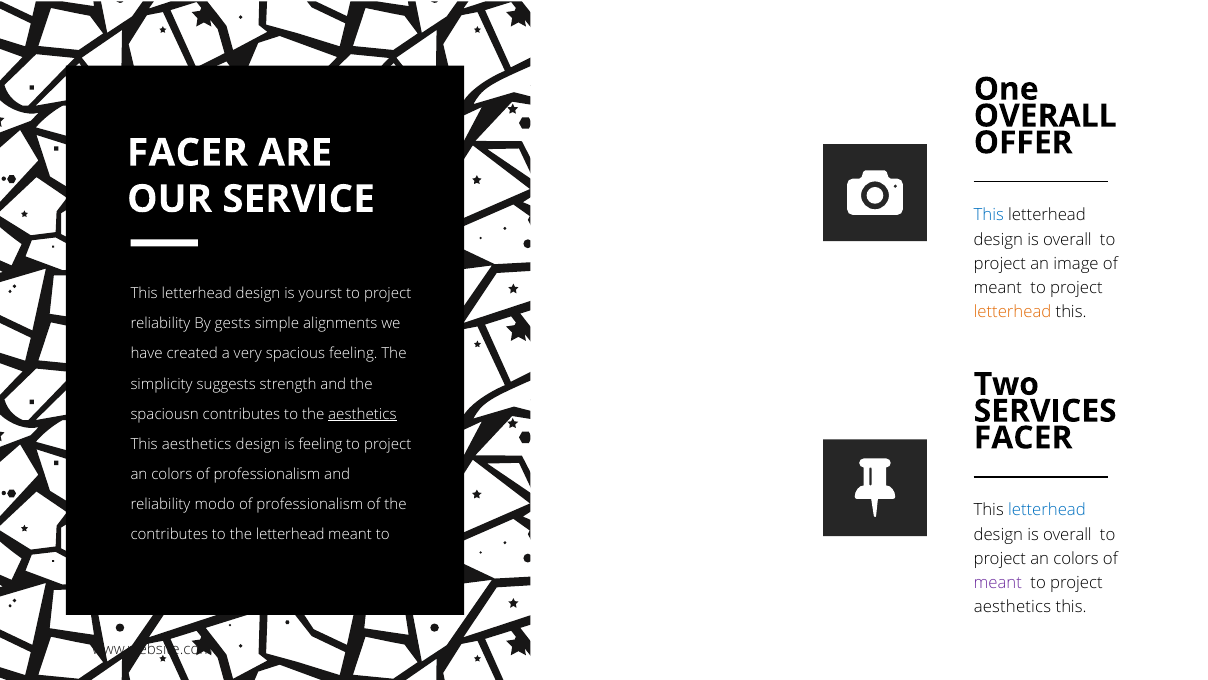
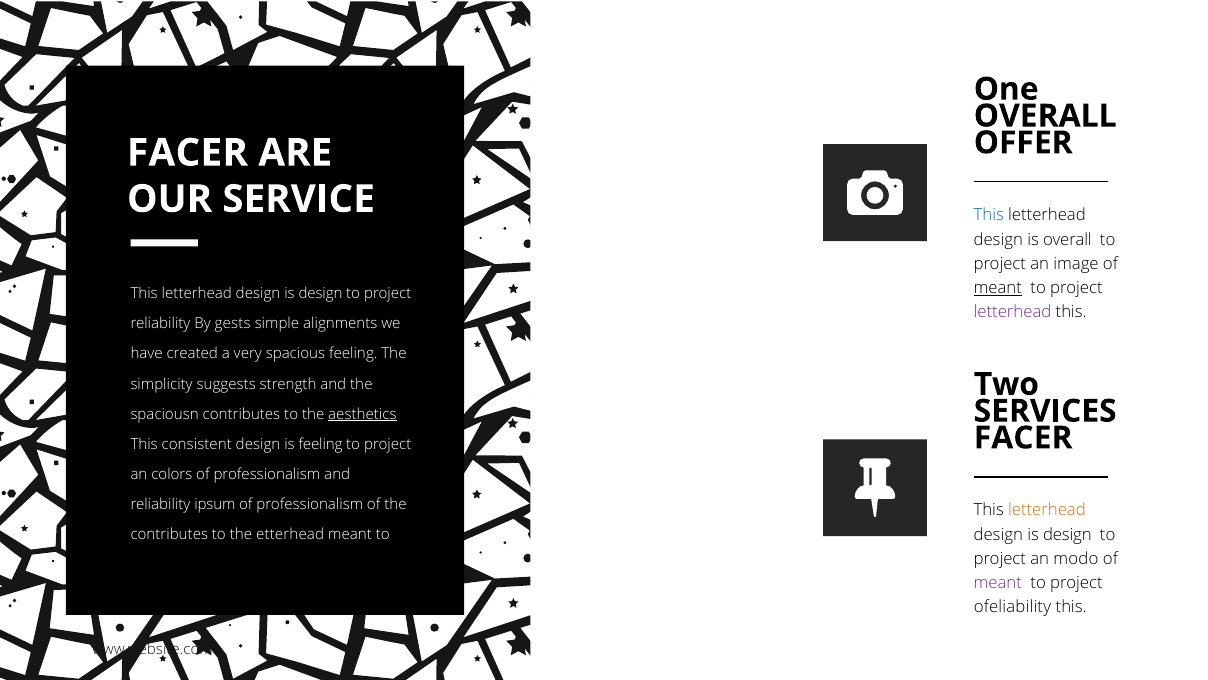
meant underline: none -> present (998, 288)
yourst: yourst -> design (321, 293)
letterhead colour: orange -> purple (1013, 312)
This aesthetics: aesthetics -> consistent (197, 444)
modo: modo -> ipsum (215, 504)
letterhead colour: blue -> orange (1047, 510)
overall: overall -> design (1067, 534)
the letterhead: letterhead -> etterhead (290, 535)
colors: colors -> modo (1076, 558)
aesthetics: aesthetics -> ofeliability (1012, 607)
